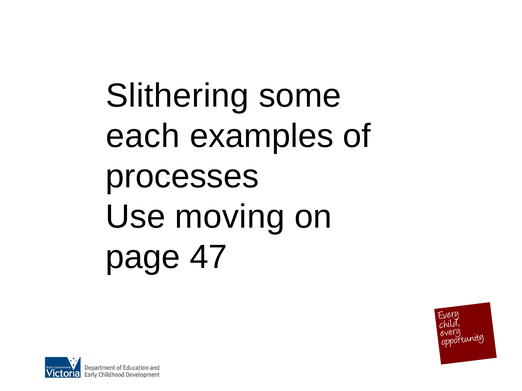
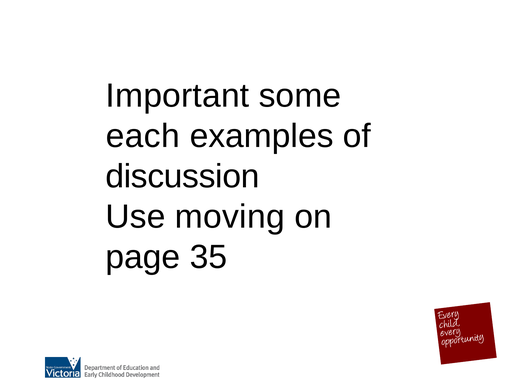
Slithering: Slithering -> Important (177, 96)
processes: processes -> discussion (182, 177)
47: 47 -> 35 (208, 257)
